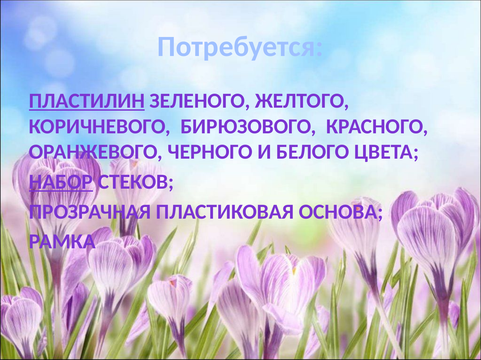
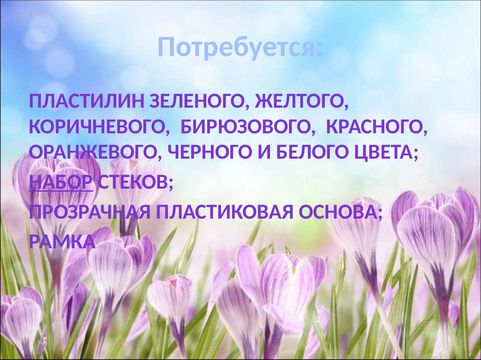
ПЛАСТИЛИН underline: present -> none (87, 101)
